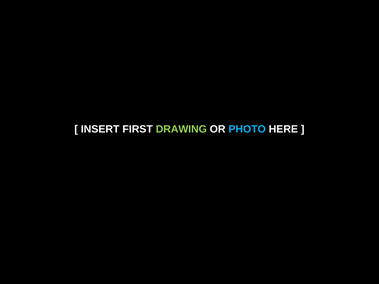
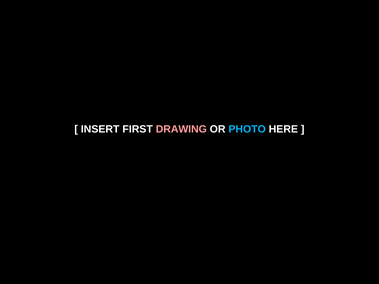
DRAWING colour: light green -> pink (181, 129)
